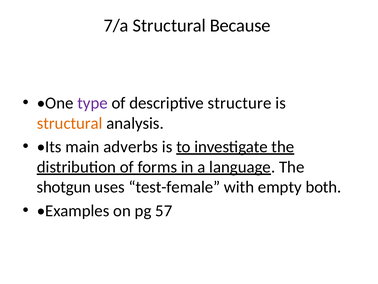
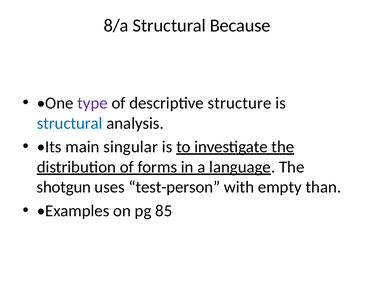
7/a: 7/a -> 8/a (116, 26)
structural colour: orange -> blue (70, 123)
adverbs: adverbs -> singular (131, 147)
test-female: test-female -> test-person (174, 187)
both: both -> than (323, 187)
57: 57 -> 85 (164, 210)
